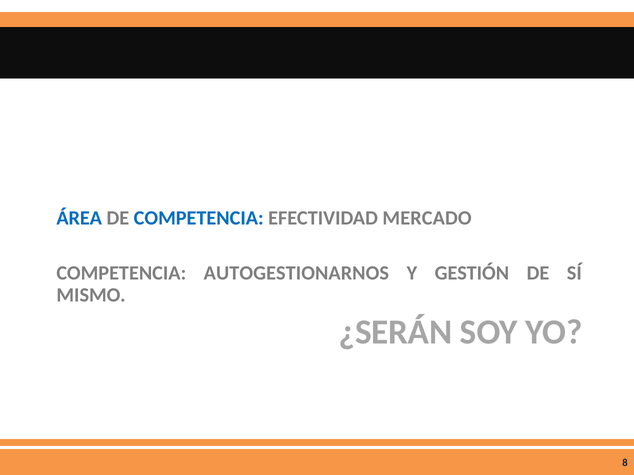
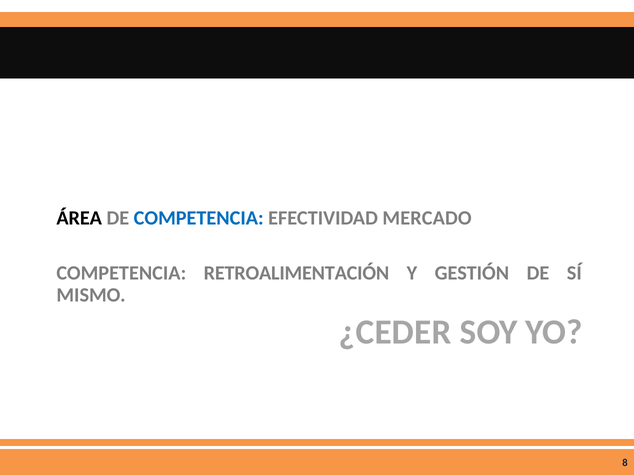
ÁREA colour: blue -> black (79, 218)
AUTOGESTIONARNOS: AUTOGESTIONARNOS -> RETROALIMENTACIÓN (296, 273)
¿SERÁN: ¿SERÁN -> ¿CEDER (395, 332)
